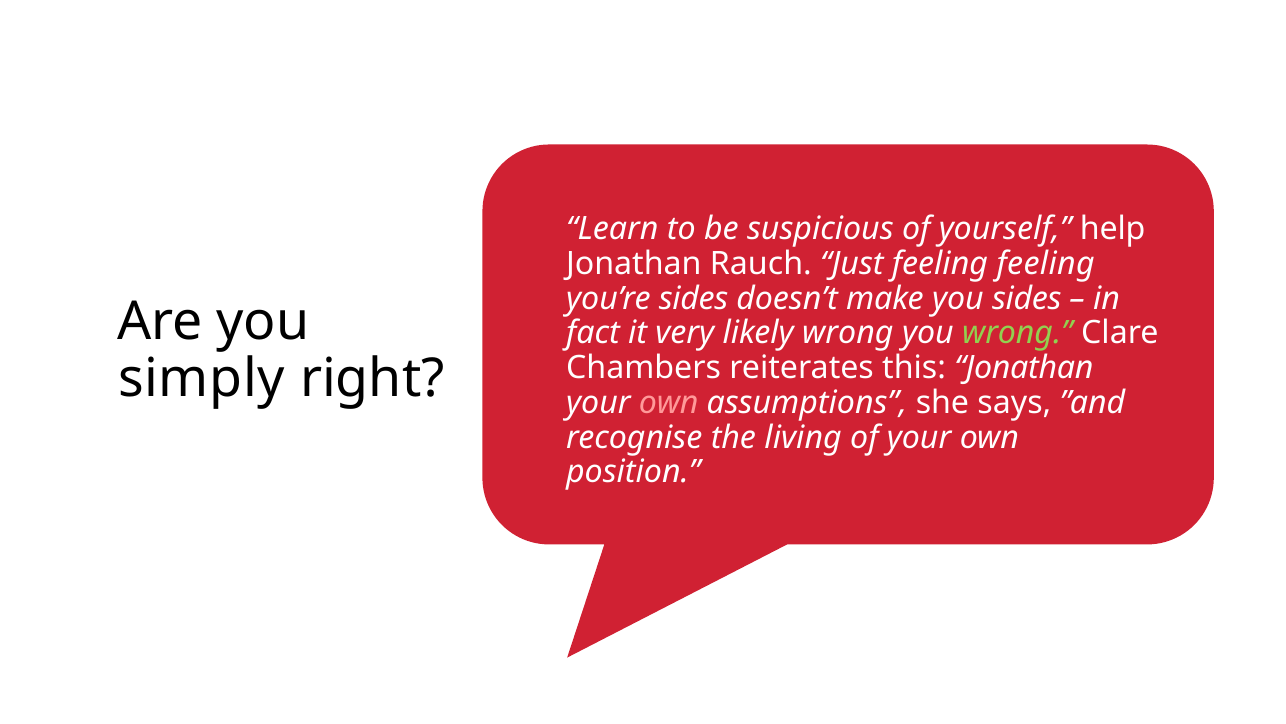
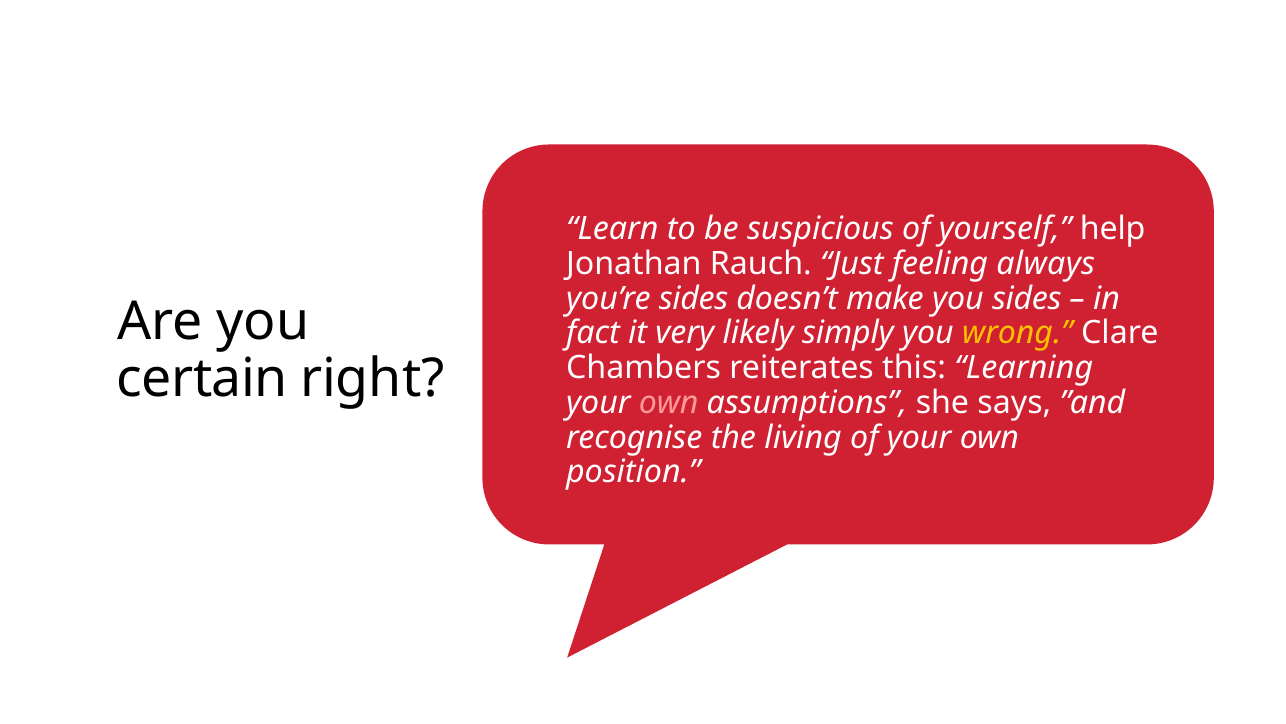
feeling feeling: feeling -> always (1046, 263)
likely wrong: wrong -> simply (848, 333)
wrong colour: light green -> yellow (1017, 333)
this Jonathan: Jonathan -> Learning (1024, 368)
simply: simply -> certain (202, 379)
